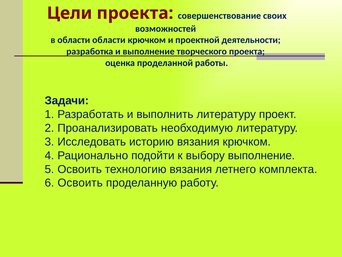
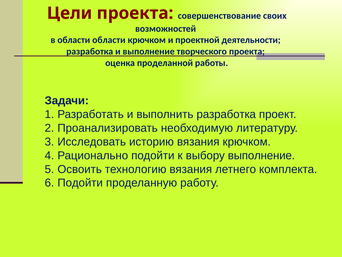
выполнить литературу: литературу -> разработка (226, 114)
Освоить: Освоить -> Подойти (80, 183)
